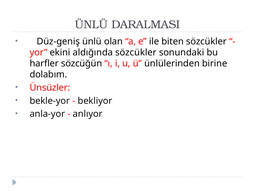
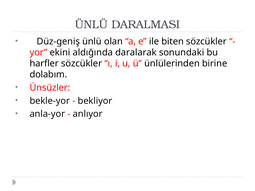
aldığında sözcükler: sözcükler -> daralarak (136, 52)
harfler sözcüğün: sözcüğün -> sözcükler (82, 64)
